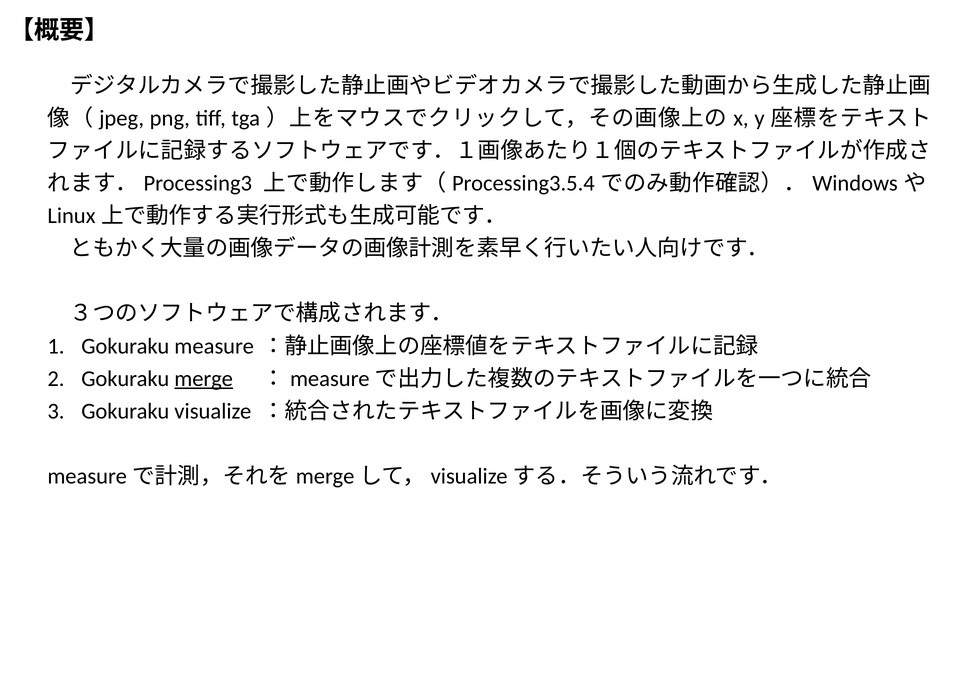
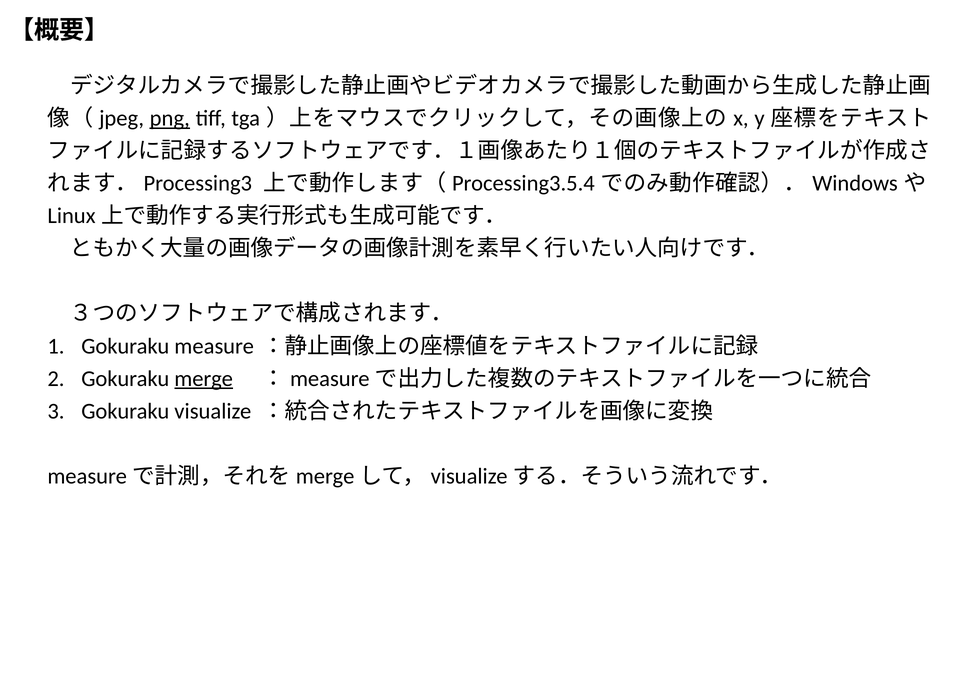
png underline: none -> present (170, 118)
